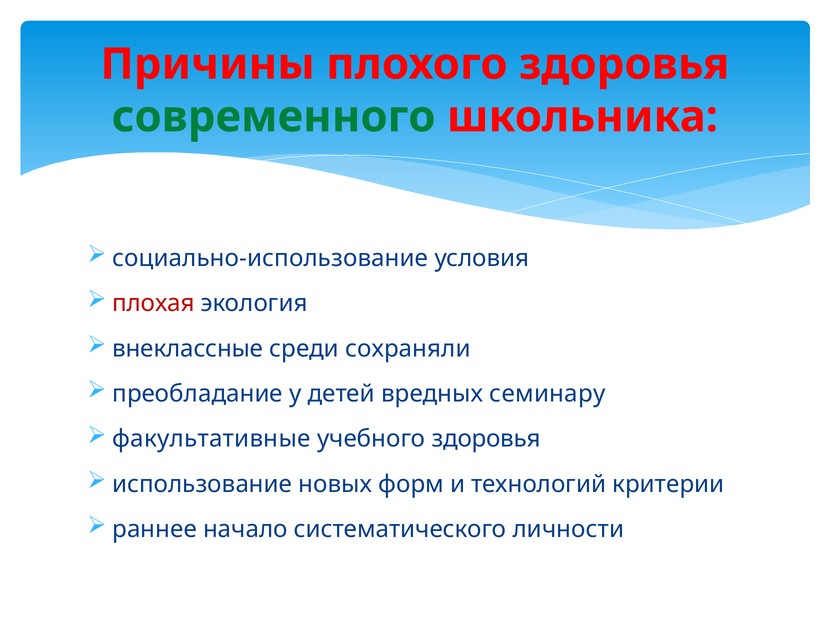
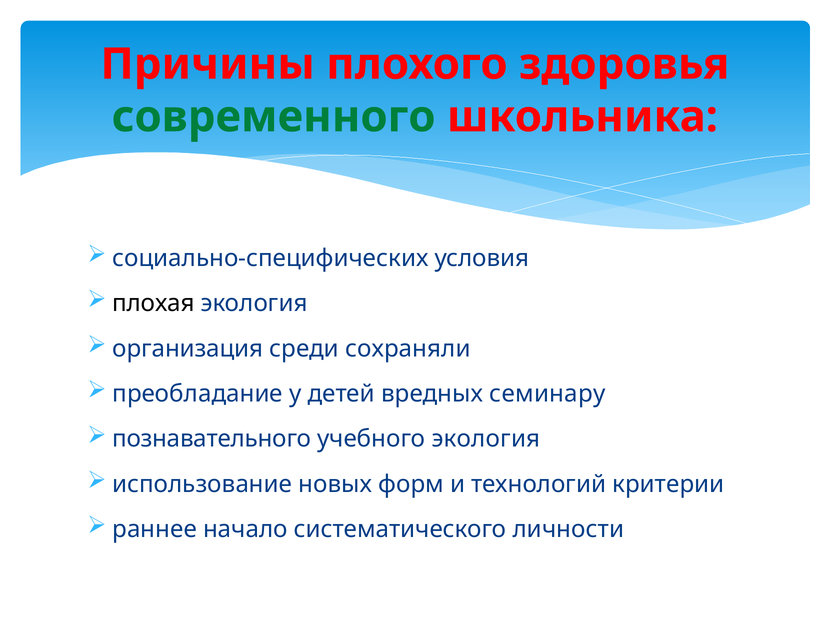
социально-использование: социально-использование -> социально-специфических (270, 258)
плохая colour: red -> black (153, 304)
внеклассные: внеклассные -> организация (188, 349)
факультативные: факультативные -> познавательного (212, 439)
учебного здоровья: здоровья -> экология (486, 439)
